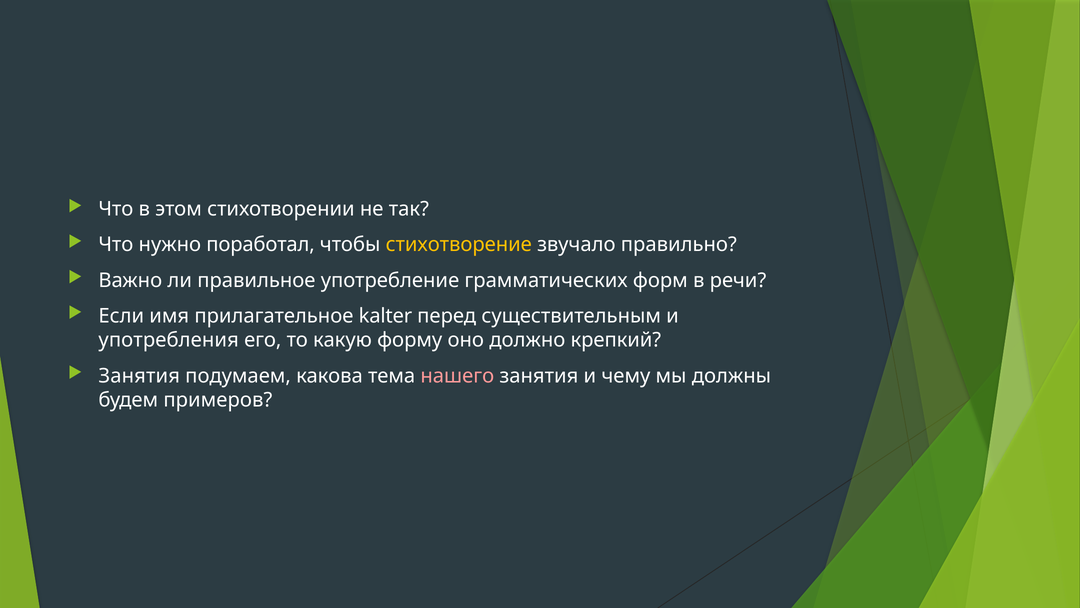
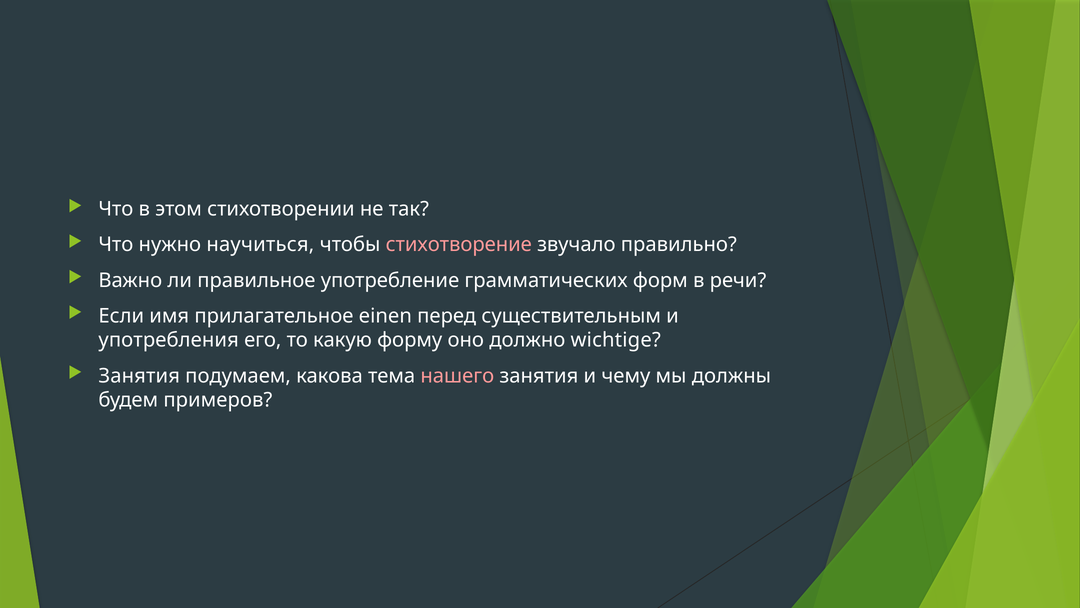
поработал: поработал -> научиться (260, 245)
стихотворение colour: yellow -> pink (459, 245)
kalter: kalter -> einen (385, 316)
крепкий: крепкий -> wichtige (616, 340)
